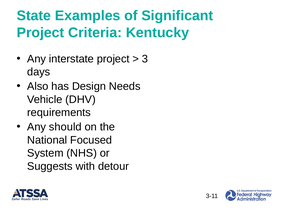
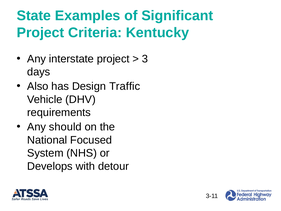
Needs: Needs -> Traffic (125, 86)
Suggests: Suggests -> Develops (50, 166)
